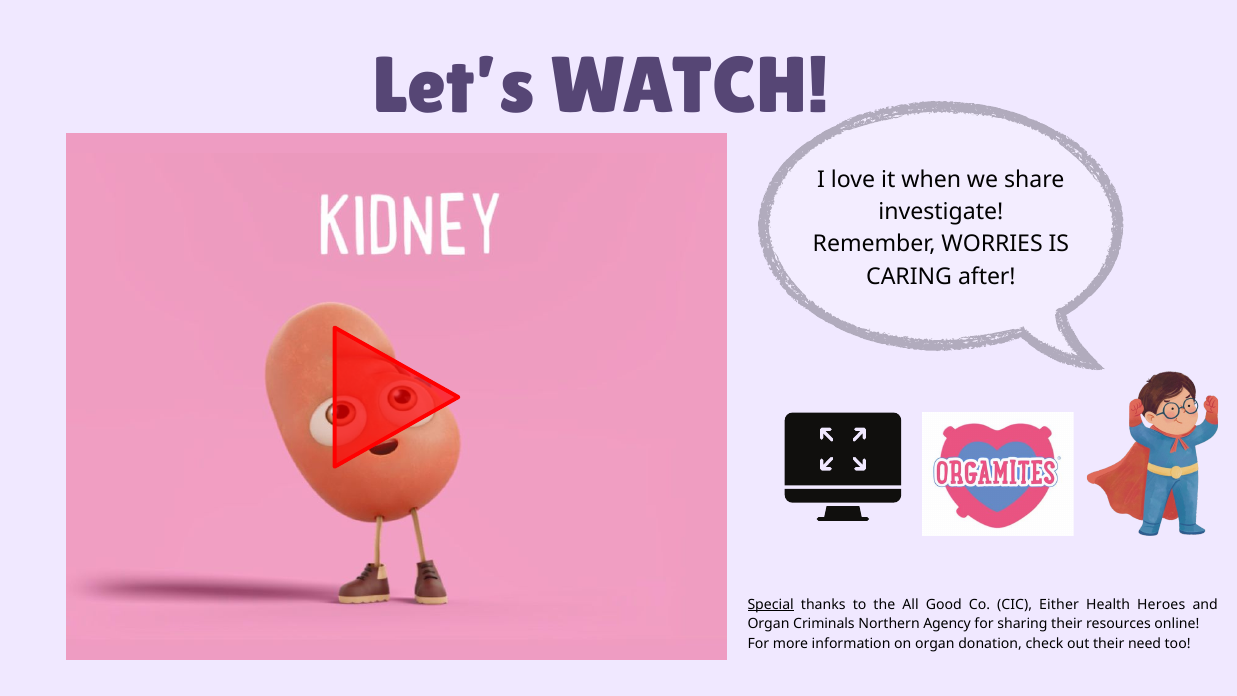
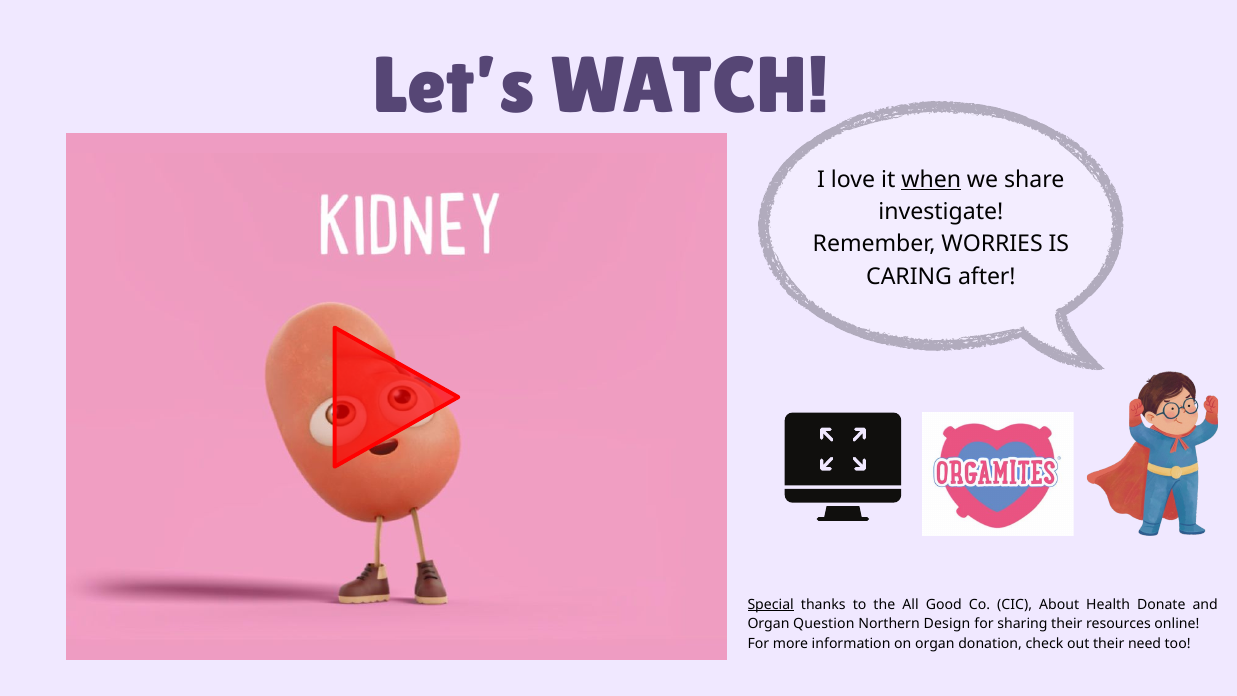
when underline: none -> present (931, 179)
Either: Either -> About (1059, 604)
Heroes: Heroes -> Donate (1161, 604)
Criminals: Criminals -> Question (824, 624)
Agency: Agency -> Design (947, 624)
